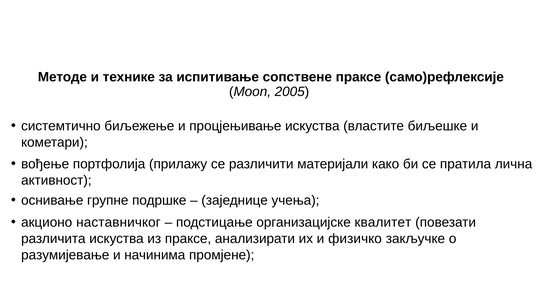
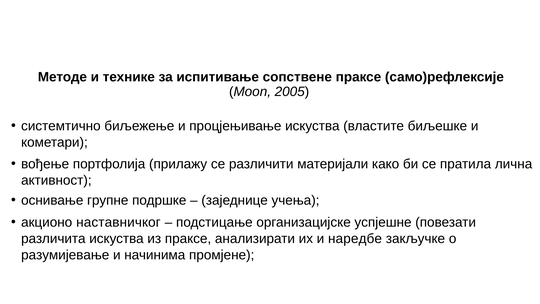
квалитет: квалитет -> успјешне (383, 222)
физичко: физичко -> наредбе (355, 238)
